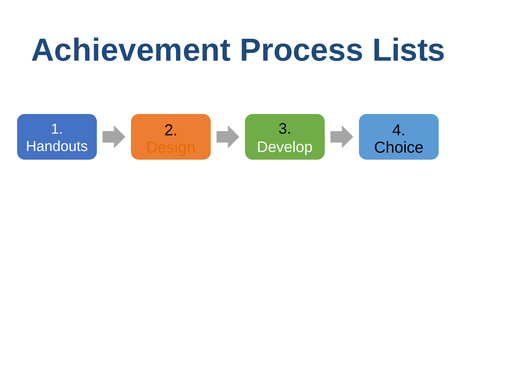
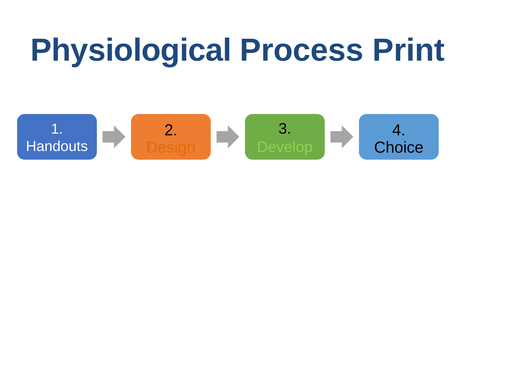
Achievement: Achievement -> Physiological (131, 50)
Lists: Lists -> Print (409, 50)
Develop colour: white -> light green (285, 147)
